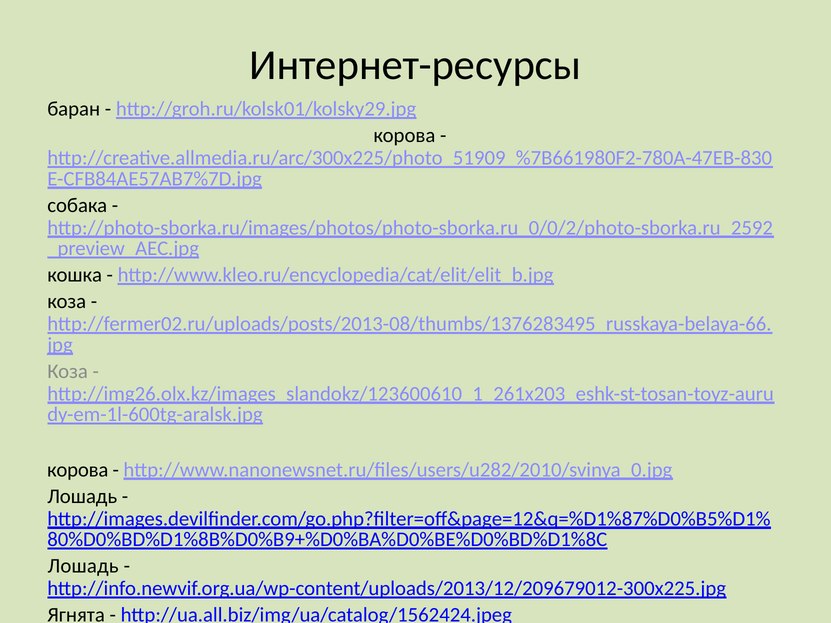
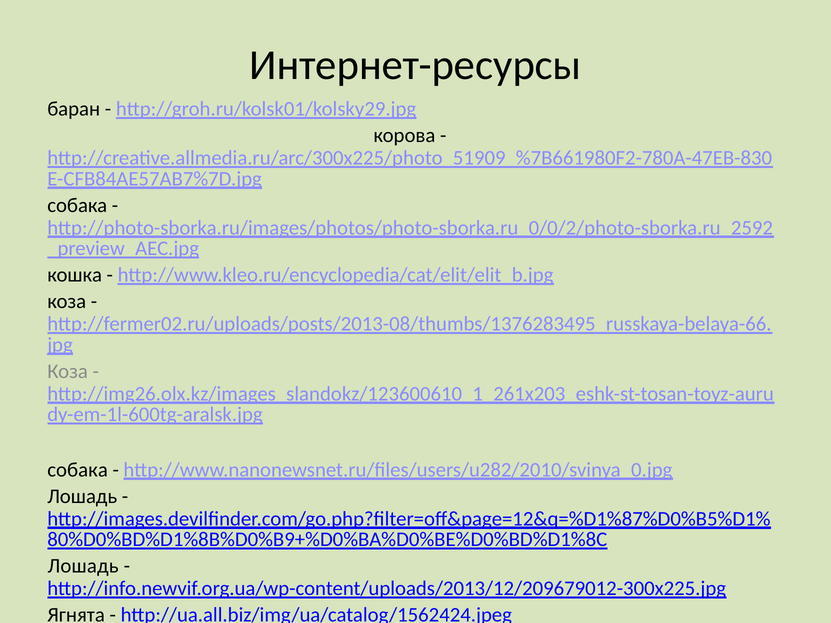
корова: корова -> собака (78, 470)
